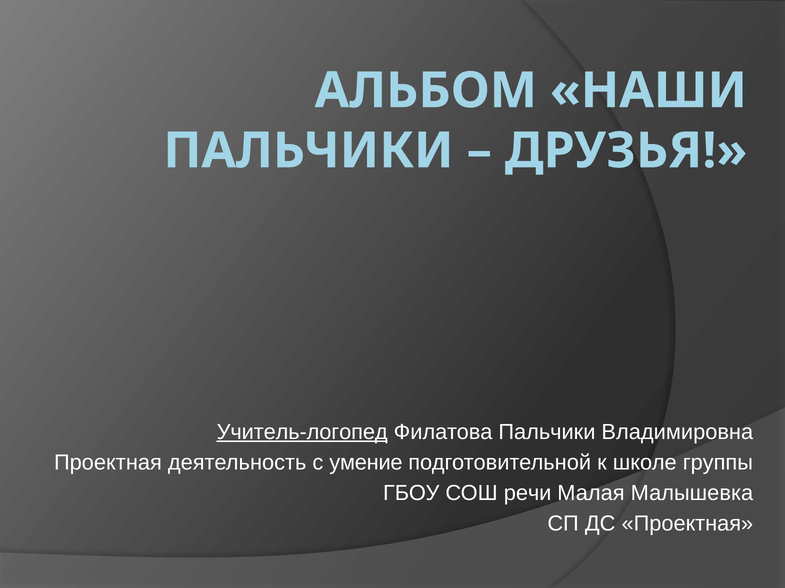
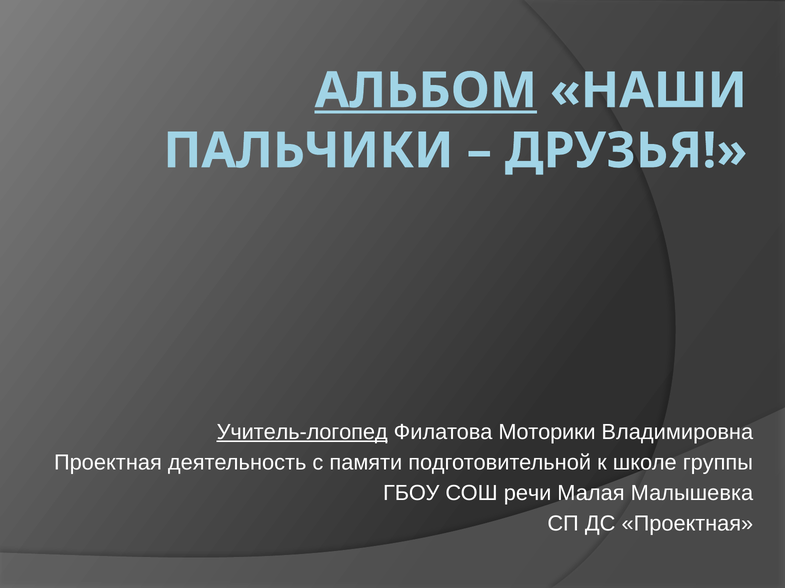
АЛЬБОМ underline: none -> present (426, 91)
Филатова Пальчики: Пальчики -> Моторики (547, 433)
умение: умение -> памяти (366, 463)
